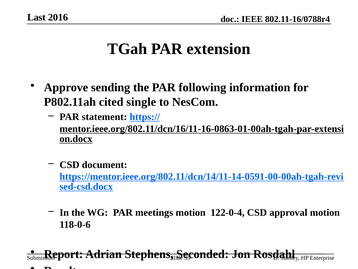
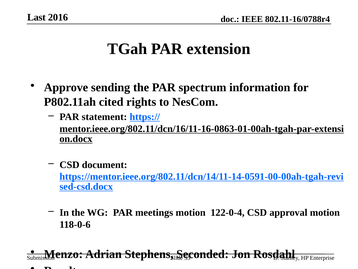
following: following -> spectrum (202, 87)
single: single -> rights (141, 102)
Report: Report -> Menzo (63, 254)
